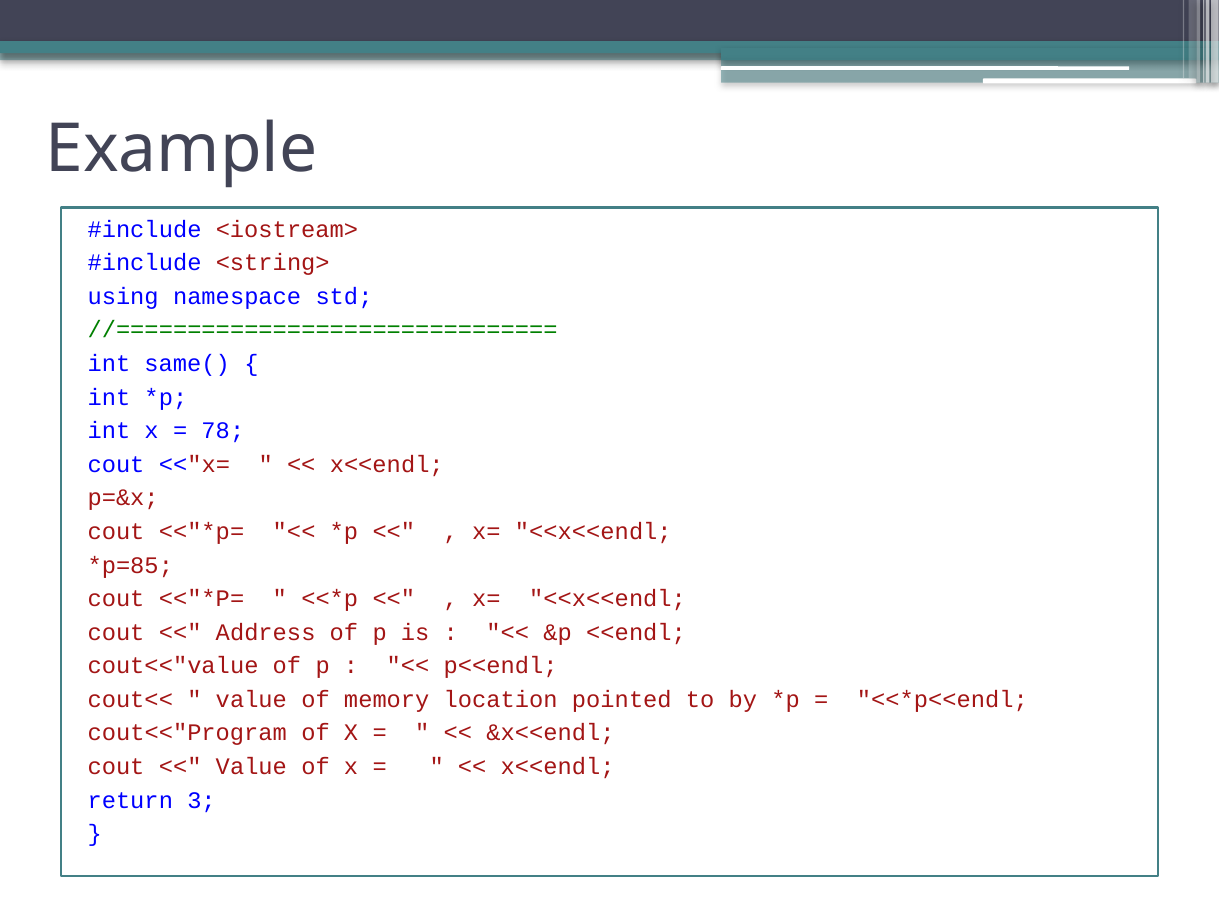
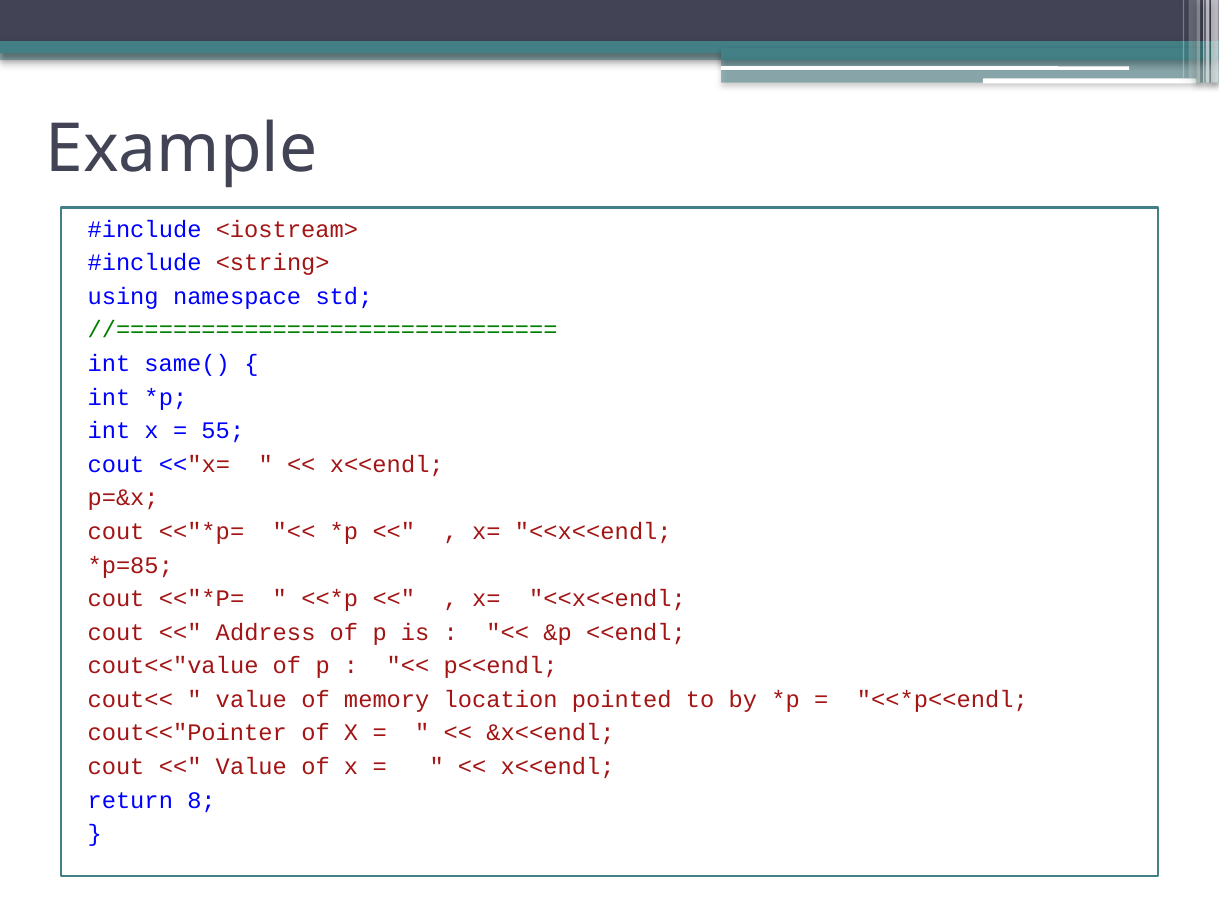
78: 78 -> 55 (223, 431)
cout<<"Program: cout<<"Program -> cout<<"Pointer (187, 733)
3: 3 -> 8 (201, 801)
